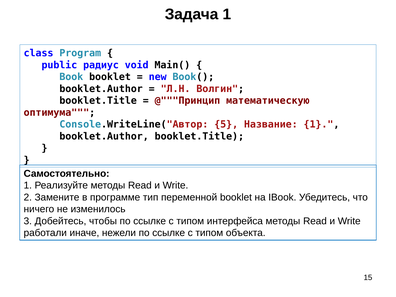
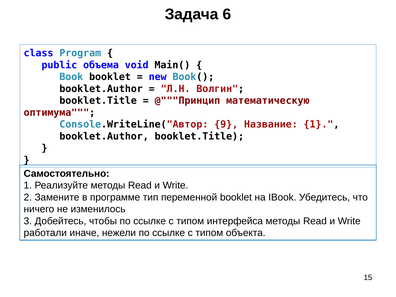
Задача 1: 1 -> 6 (227, 14)
радиус: радиус -> объема (101, 65)
5: 5 -> 9 (226, 124)
